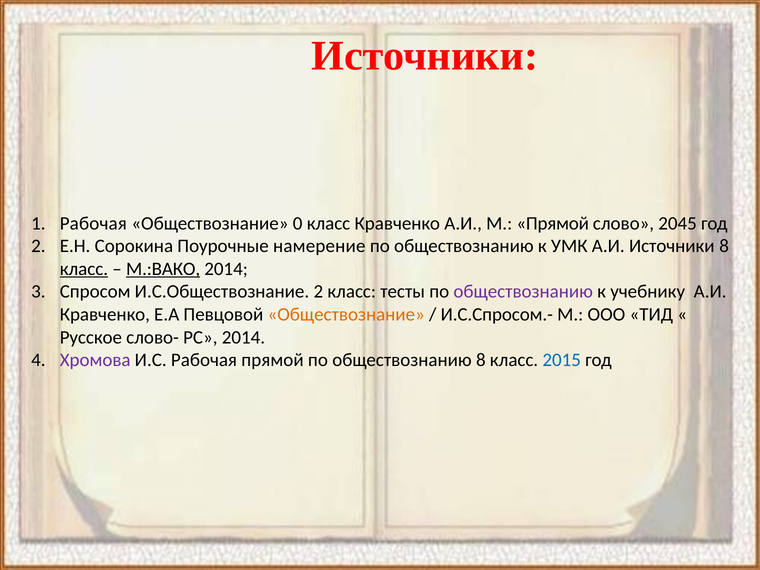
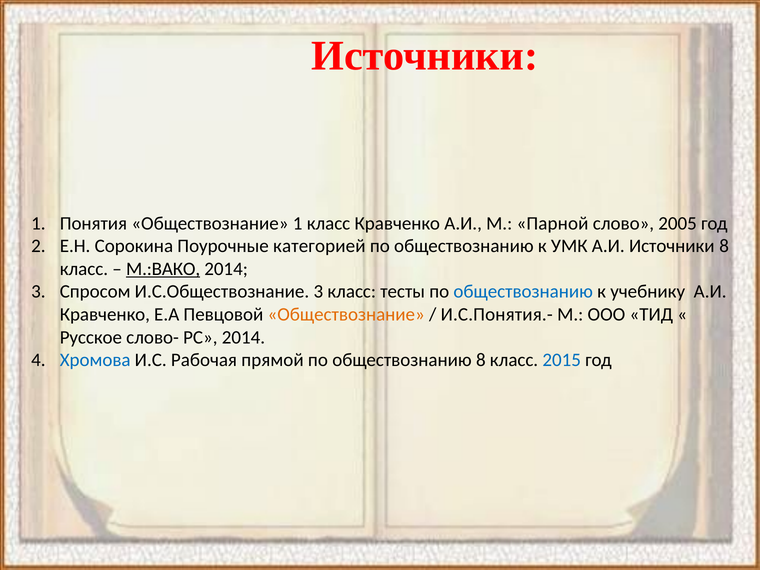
Рабочая: Рабочая -> Понятия (93, 223)
Обществознание 0: 0 -> 1 (298, 223)
М Прямой: Прямой -> Парной (552, 223)
2045: 2045 -> 2005 (678, 223)
намерение: намерение -> категорией (319, 246)
класс underline: present -> none (84, 269)
И.С.Обществознание 2: 2 -> 3 (318, 292)
обществознанию colour: purple -> blue (523, 292)
И.С.Спросом.-: И.С.Спросом.- -> И.С.Понятия.- (497, 315)
Хромова colour: purple -> blue (95, 360)
